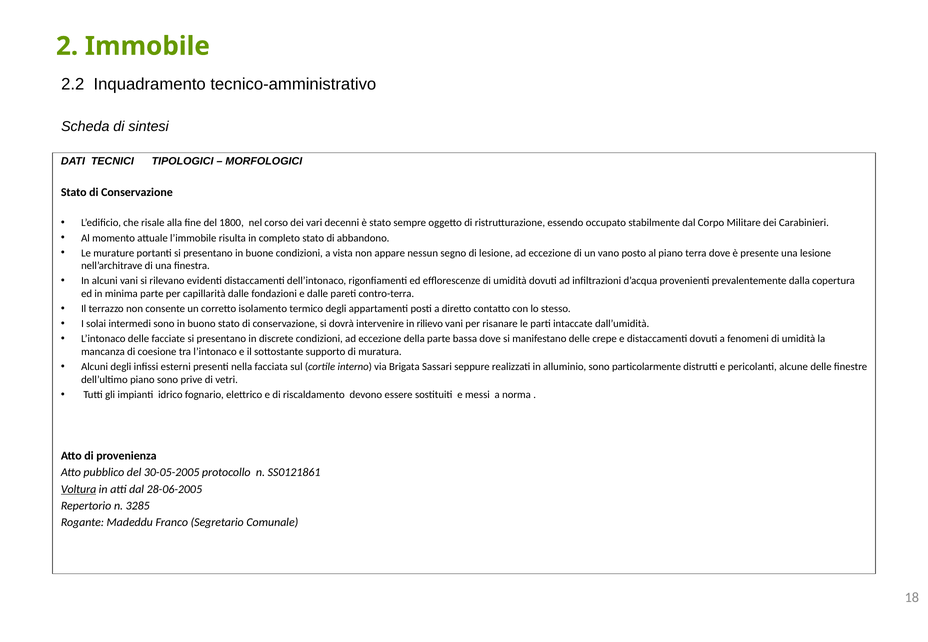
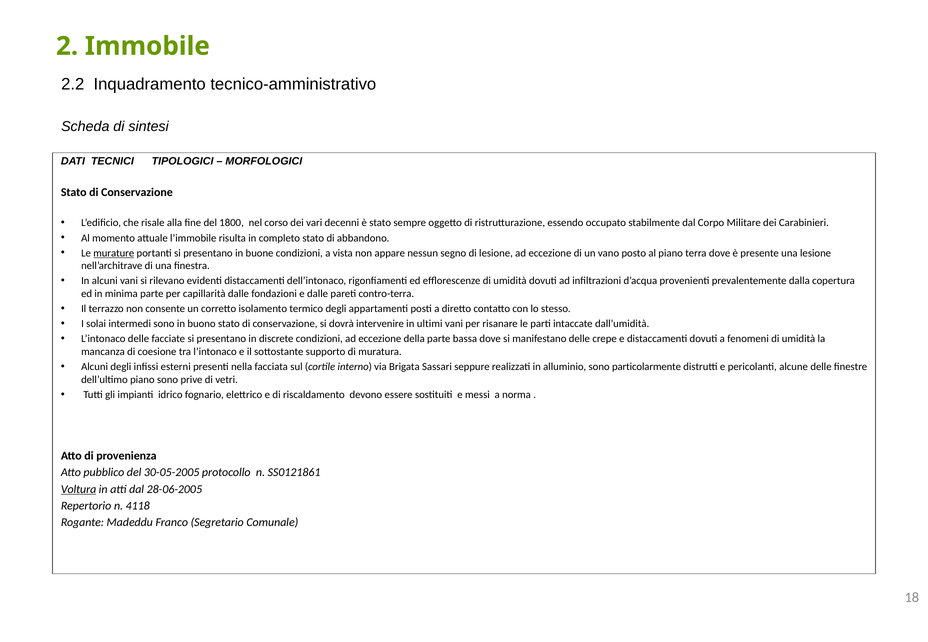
murature underline: none -> present (114, 253)
rilievo: rilievo -> ultimi (430, 324)
3285: 3285 -> 4118 (138, 506)
